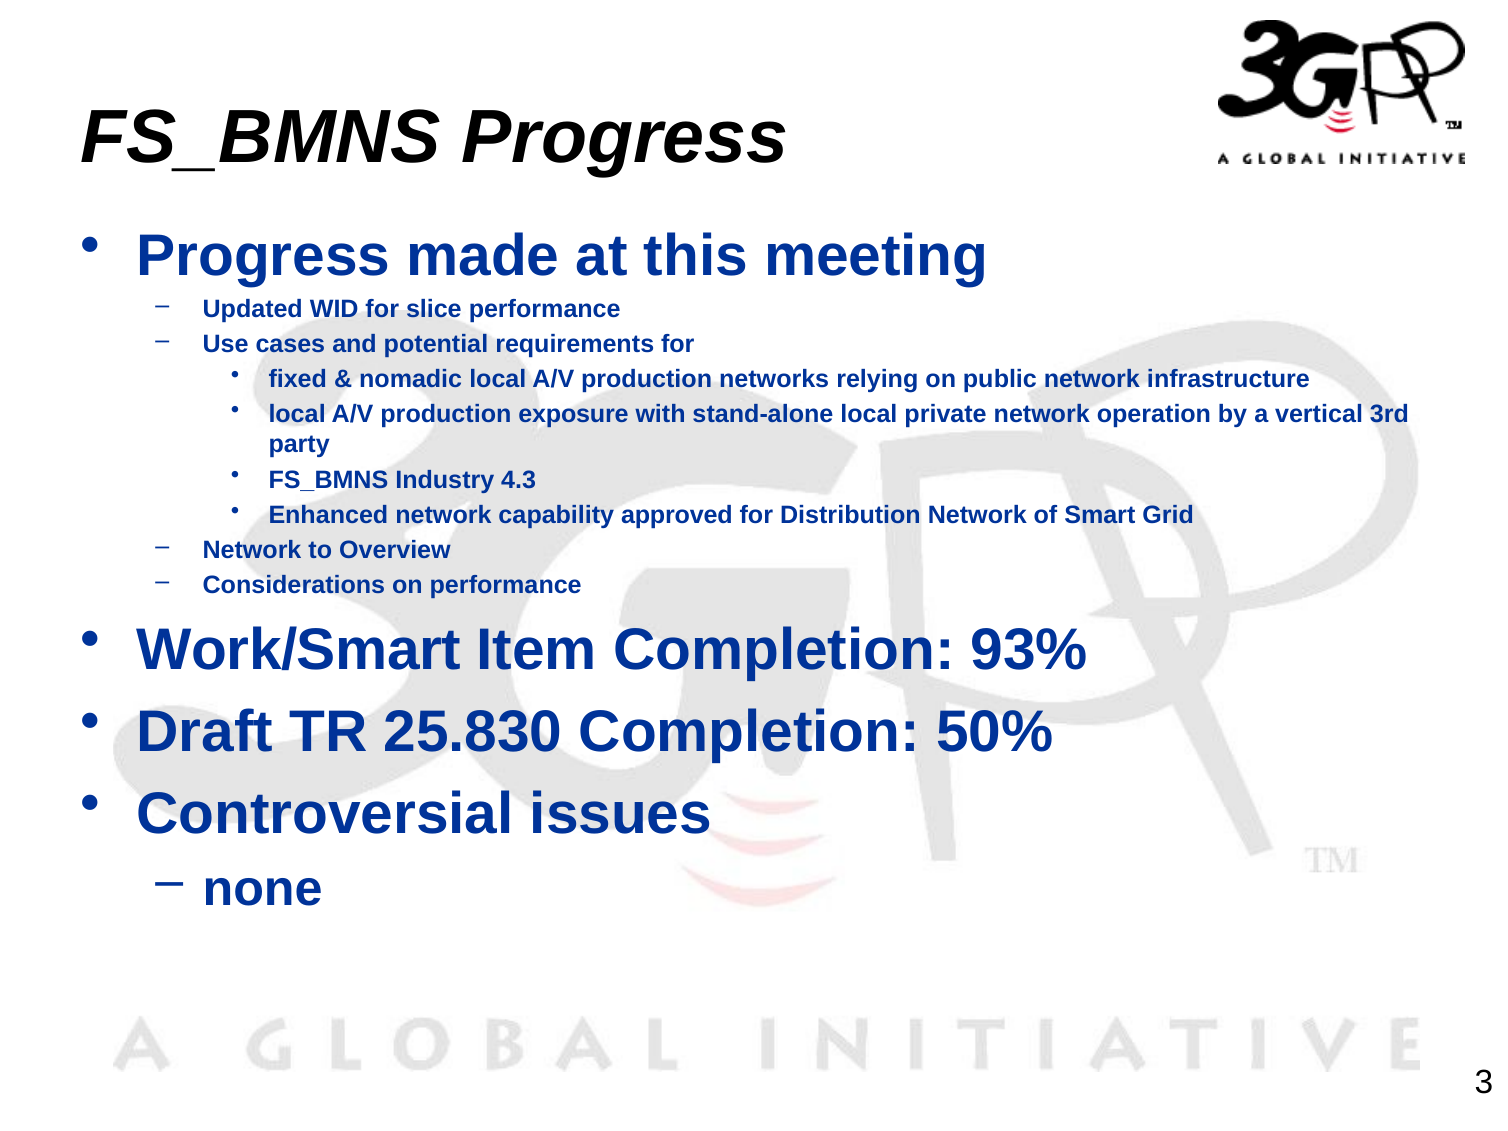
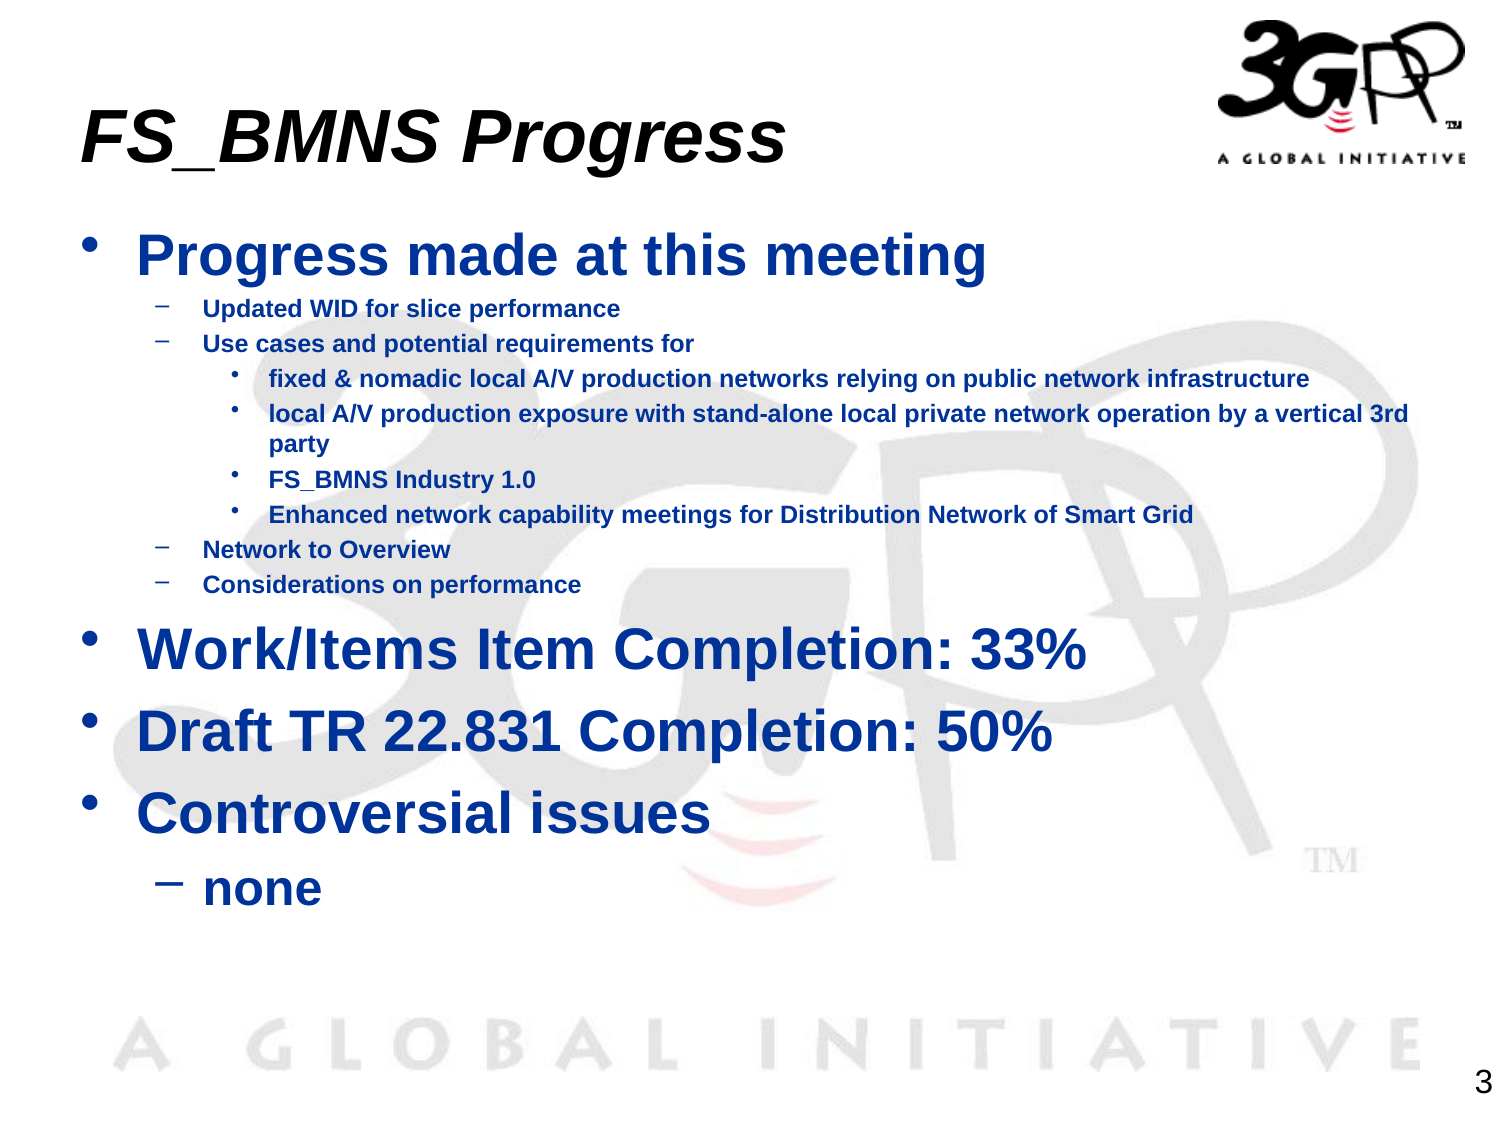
4.3: 4.3 -> 1.0 (519, 480)
approved: approved -> meetings (677, 515)
Work/Smart: Work/Smart -> Work/Items (298, 650)
93%: 93% -> 33% (1029, 650)
25.830: 25.830 -> 22.831 (473, 732)
